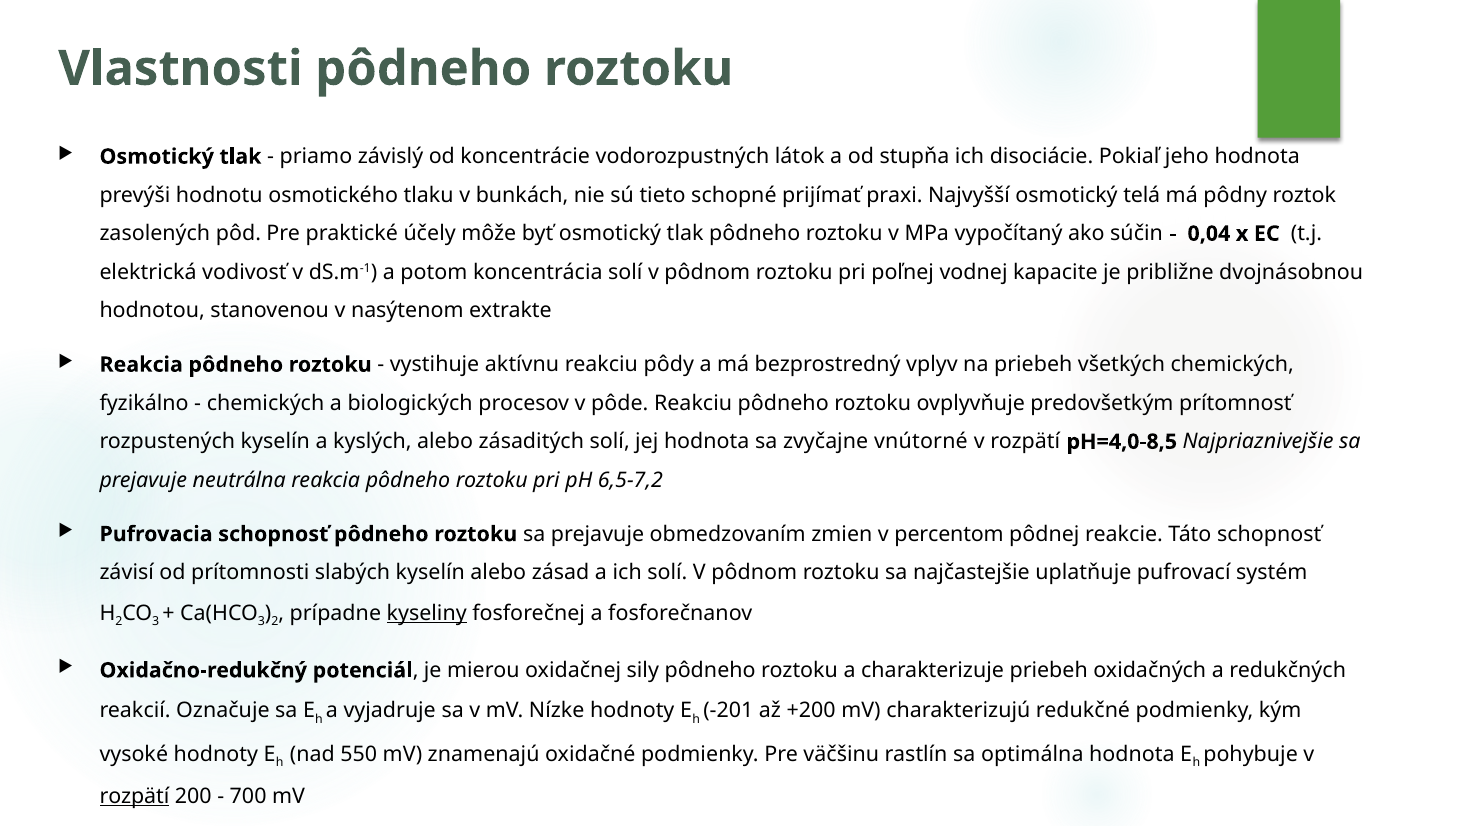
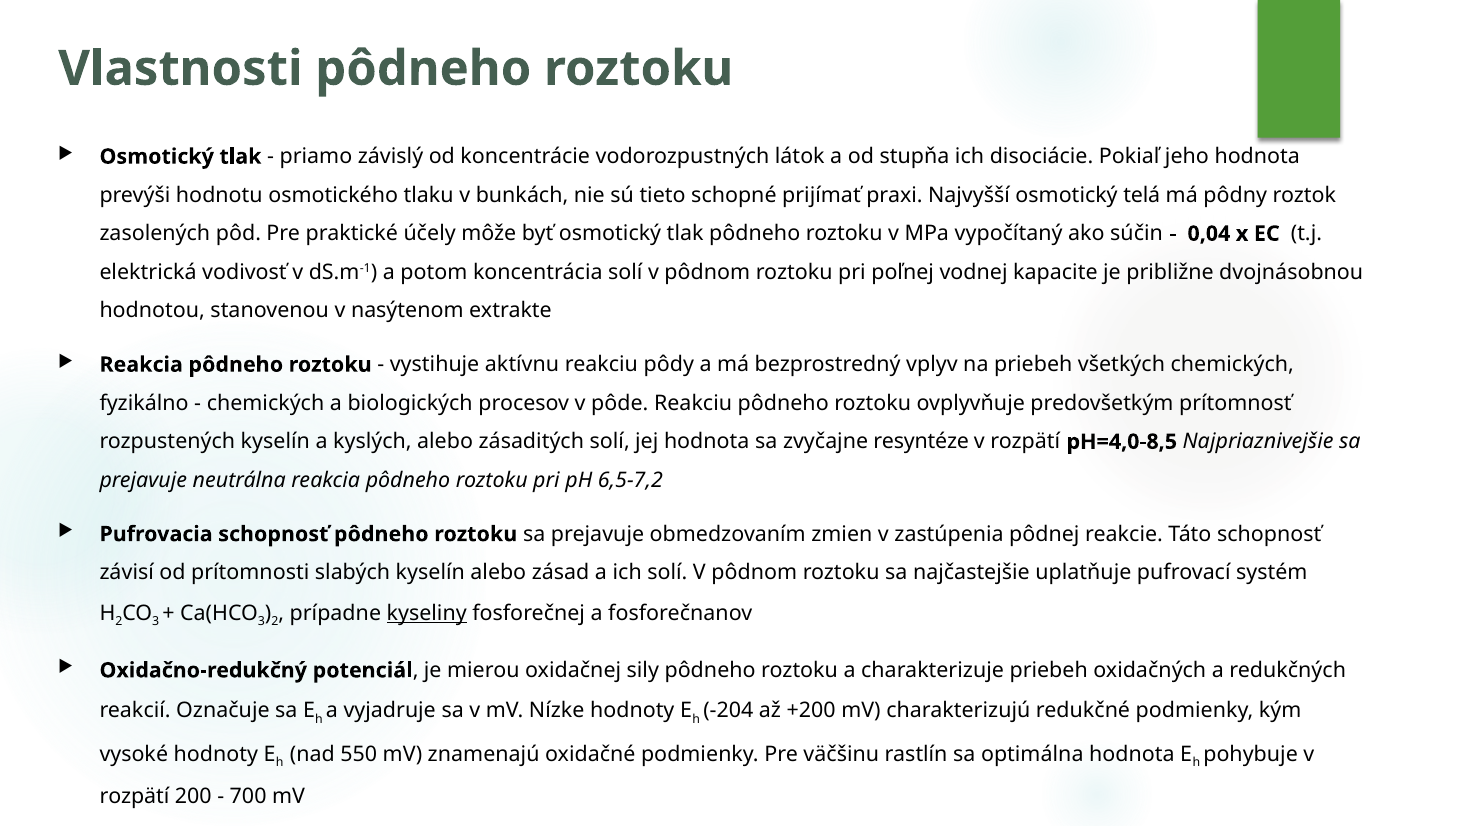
vnútorné: vnútorné -> resyntéze (921, 442)
percentom: percentom -> zastúpenia (949, 534)
-201: -201 -> -204 (728, 711)
rozpätí underline: present -> none (134, 797)
